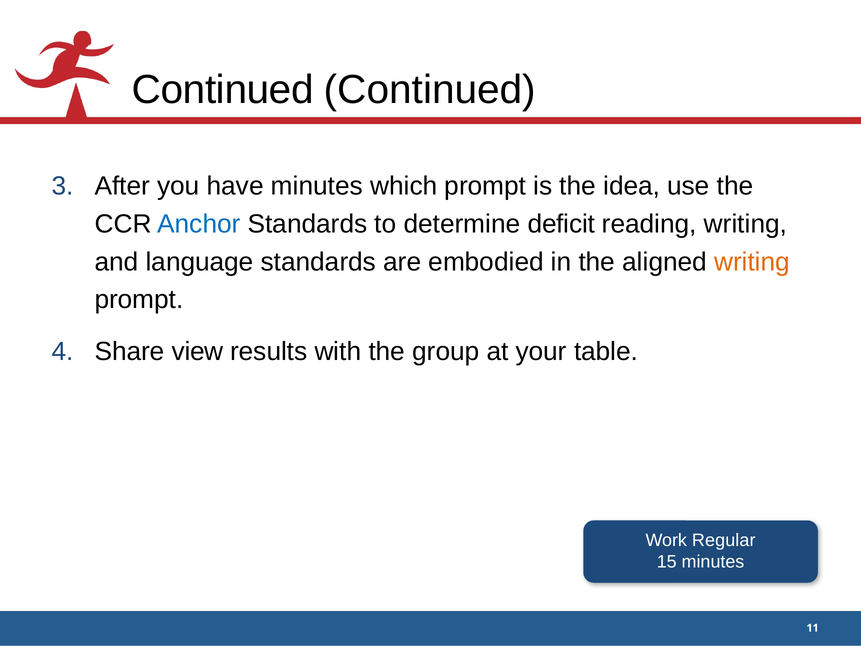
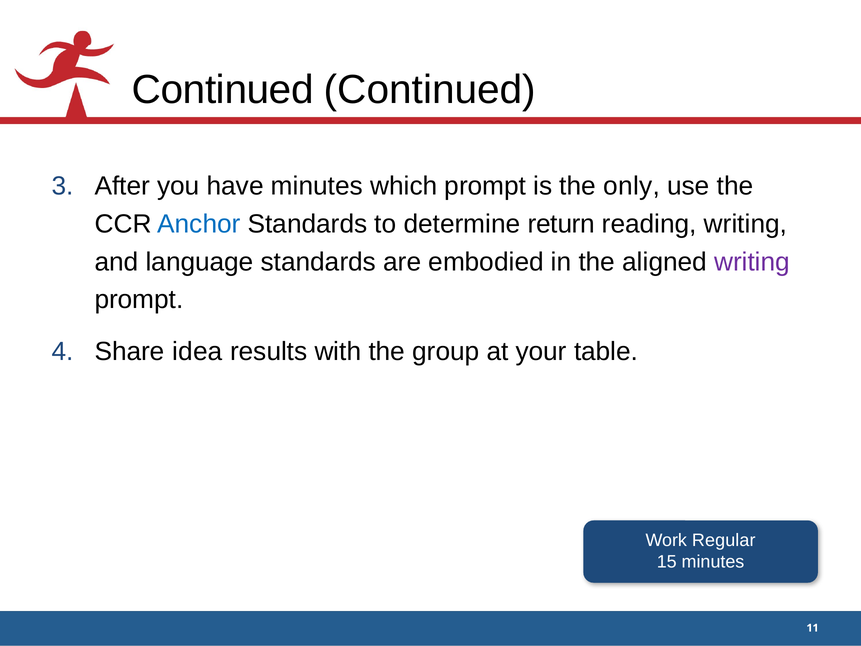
idea: idea -> only (632, 186)
deficit: deficit -> return (561, 224)
writing colour: orange -> purple (752, 262)
view: view -> idea (197, 352)
